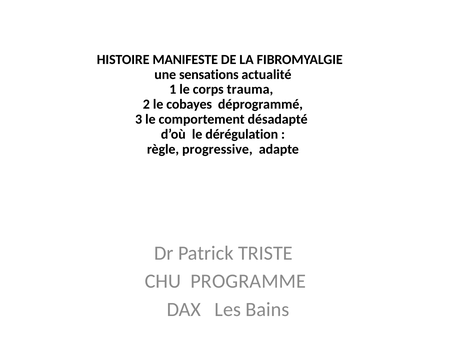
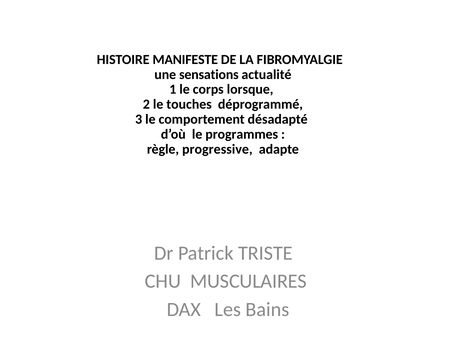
trauma: trauma -> lorsque (250, 89)
cobayes: cobayes -> touches (189, 104)
dérégulation: dérégulation -> programmes (242, 134)
PROGRAMME: PROGRAMME -> MUSCULAIRES (248, 281)
